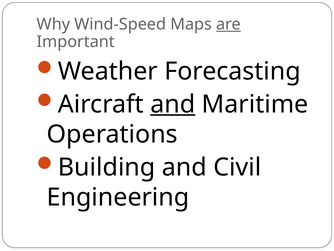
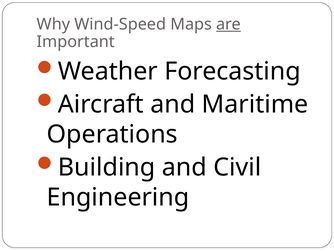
and underline: present -> none (173, 104)
